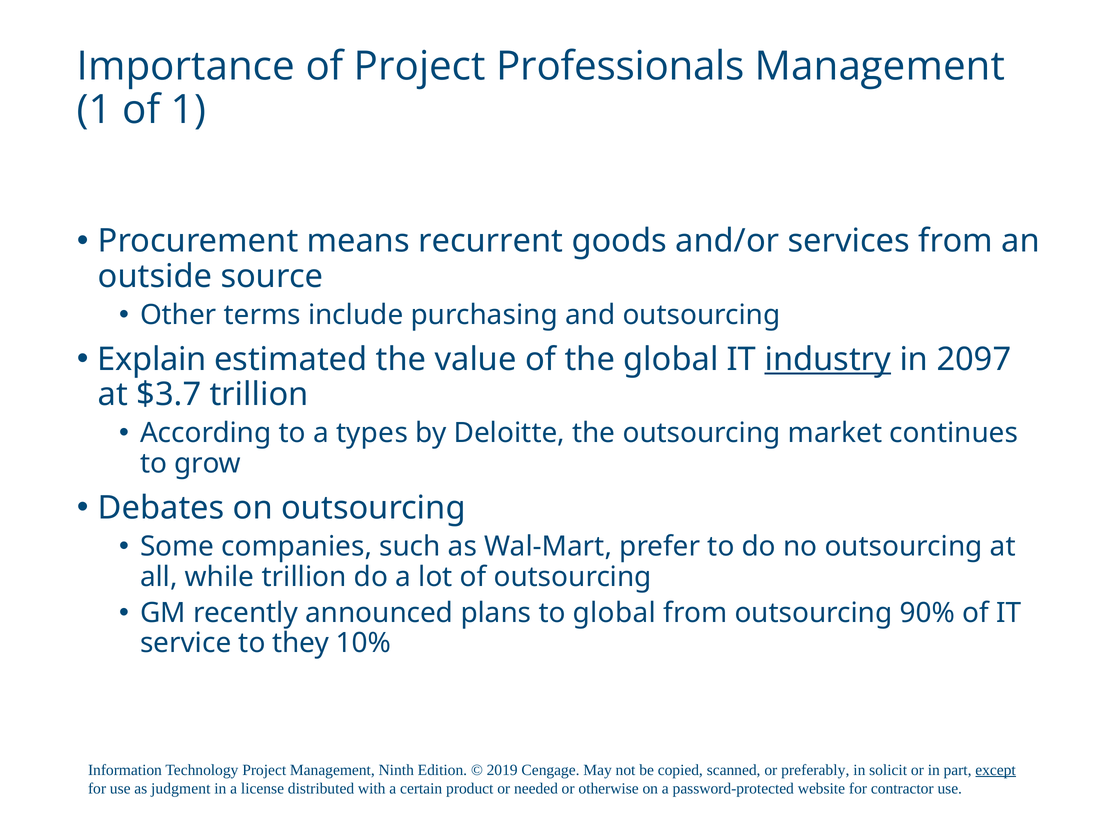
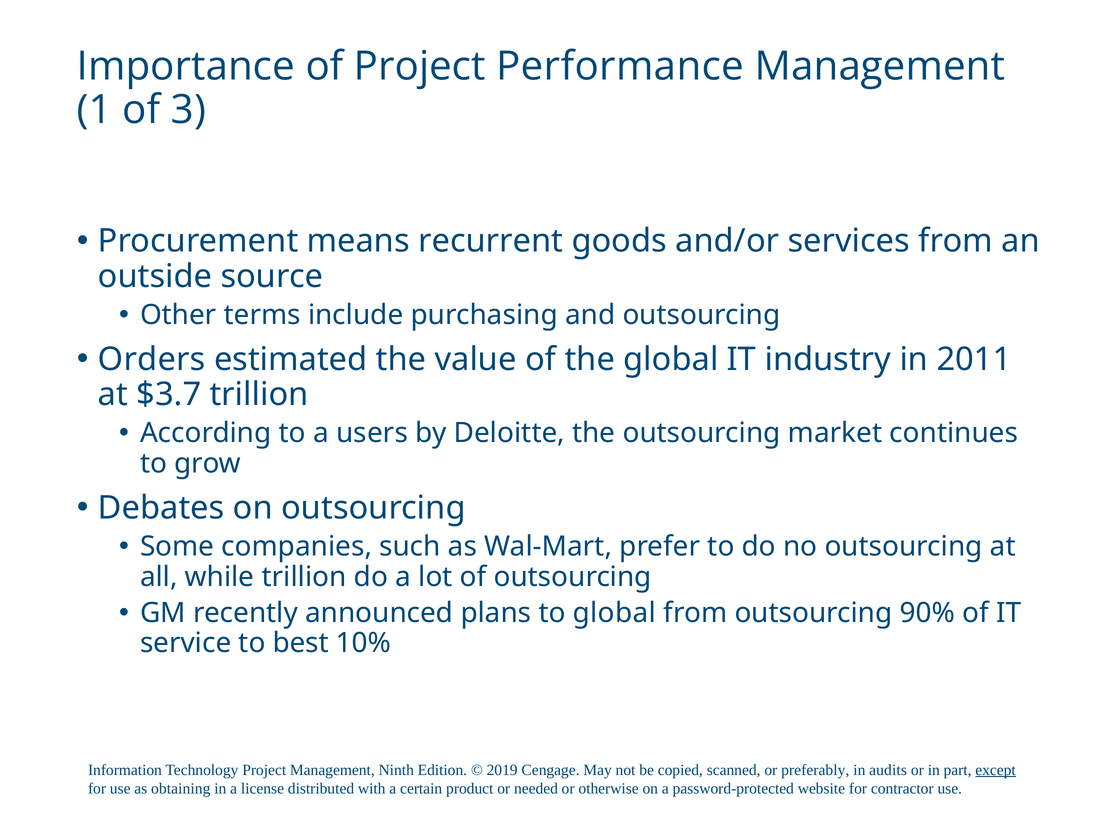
Professionals: Professionals -> Performance (620, 66)
of 1: 1 -> 3 (188, 110)
Explain: Explain -> Orders (152, 359)
industry underline: present -> none (828, 359)
2097: 2097 -> 2011 (974, 359)
types: types -> users (372, 433)
they: they -> best (301, 643)
solicit: solicit -> audits (888, 770)
judgment: judgment -> obtaining (181, 789)
